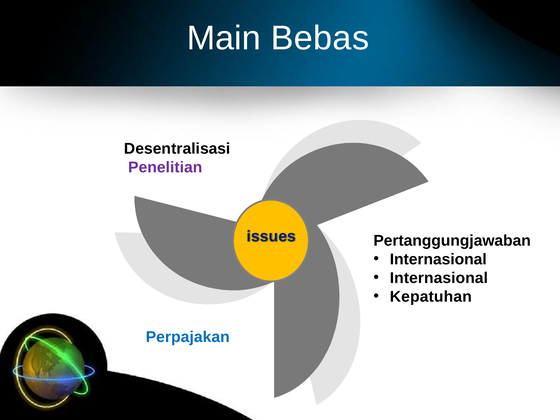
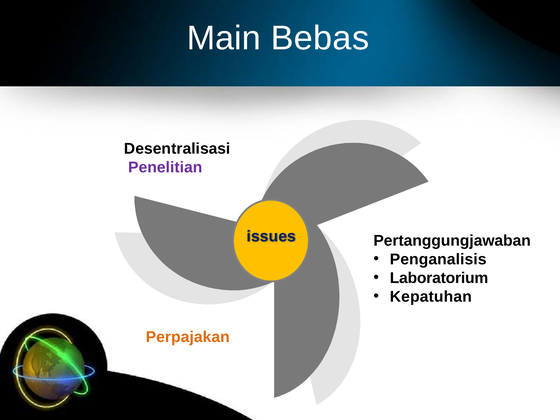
Internasional: Internasional -> Penganalisis (438, 259)
Internasional: Internasional -> Laboratorium (439, 278)
Perpajakan colour: blue -> orange (188, 337)
